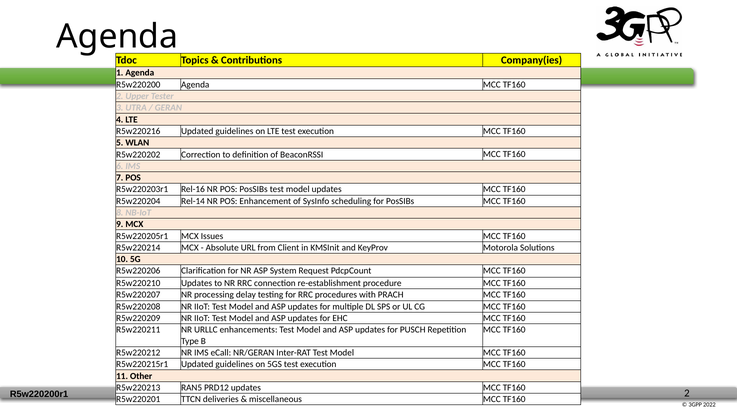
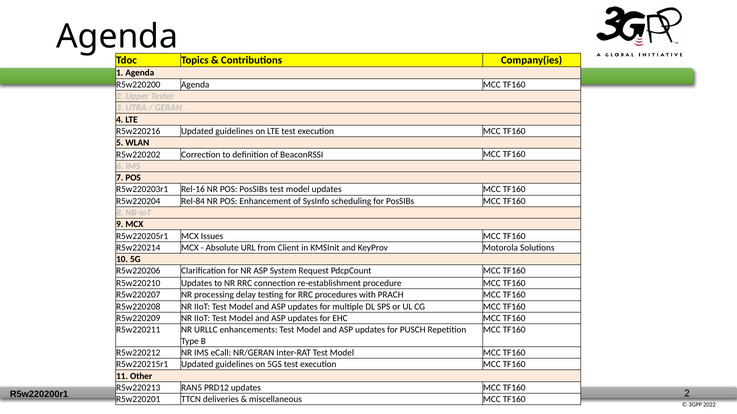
Rel-14: Rel-14 -> Rel-84 (193, 201)
